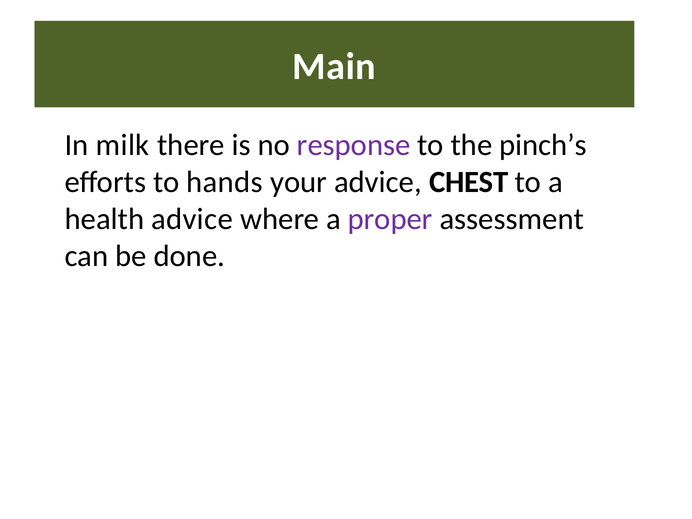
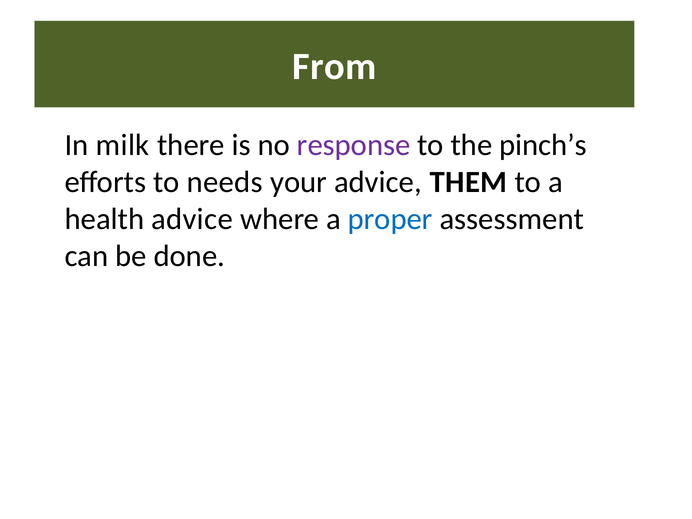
Main: Main -> From (334, 67)
hands: hands -> needs (225, 182)
CHEST: CHEST -> THEM (468, 182)
proper colour: purple -> blue (390, 219)
